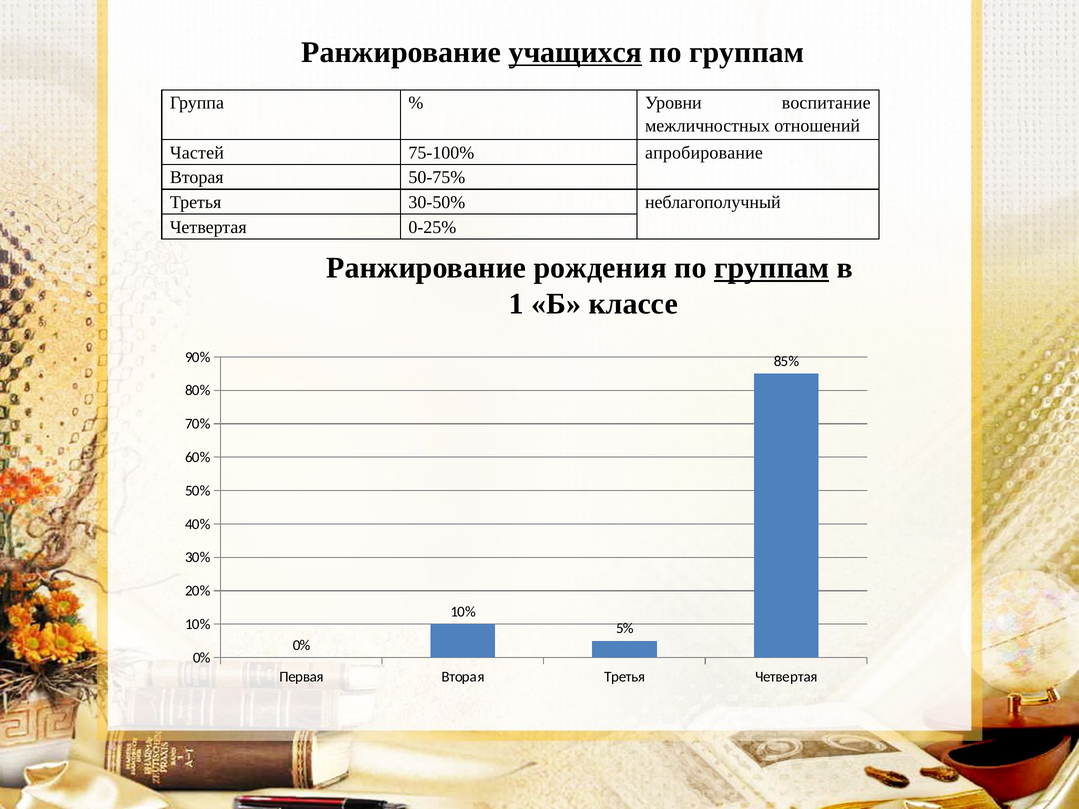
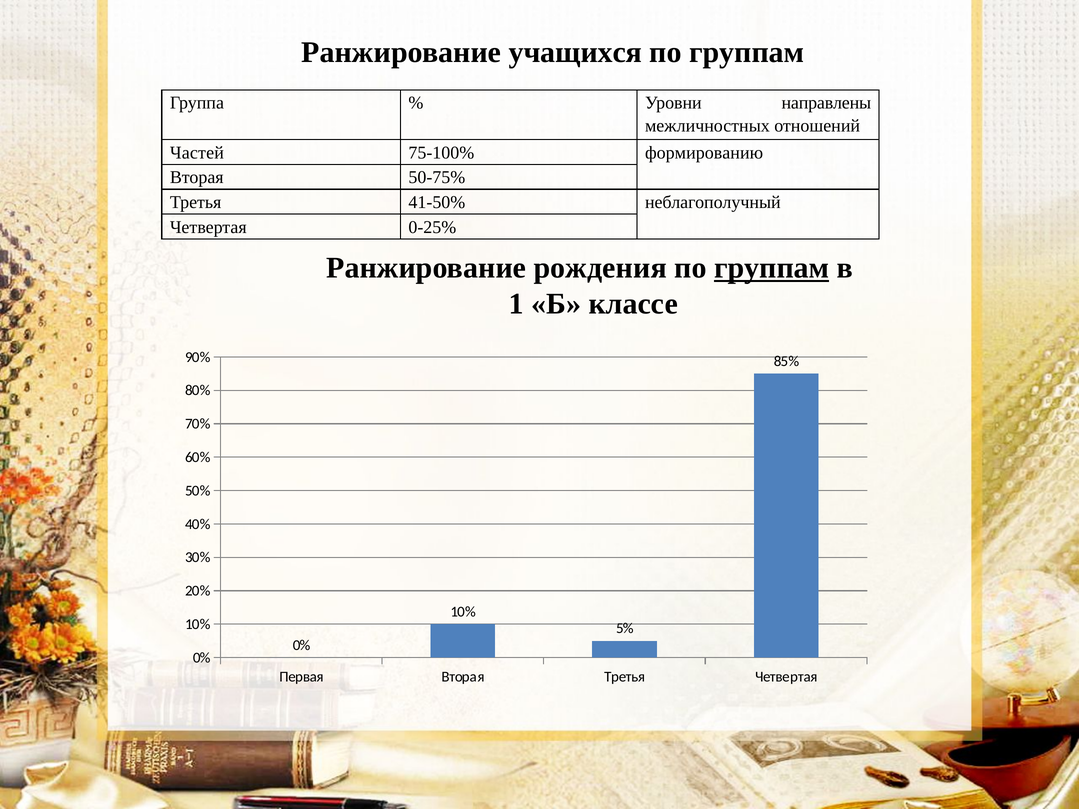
учащихся underline: present -> none (575, 52)
воспитание: воспитание -> направлены (826, 103)
апробирование: апробирование -> формированию (704, 153)
30-50%: 30-50% -> 41-50% (437, 202)
